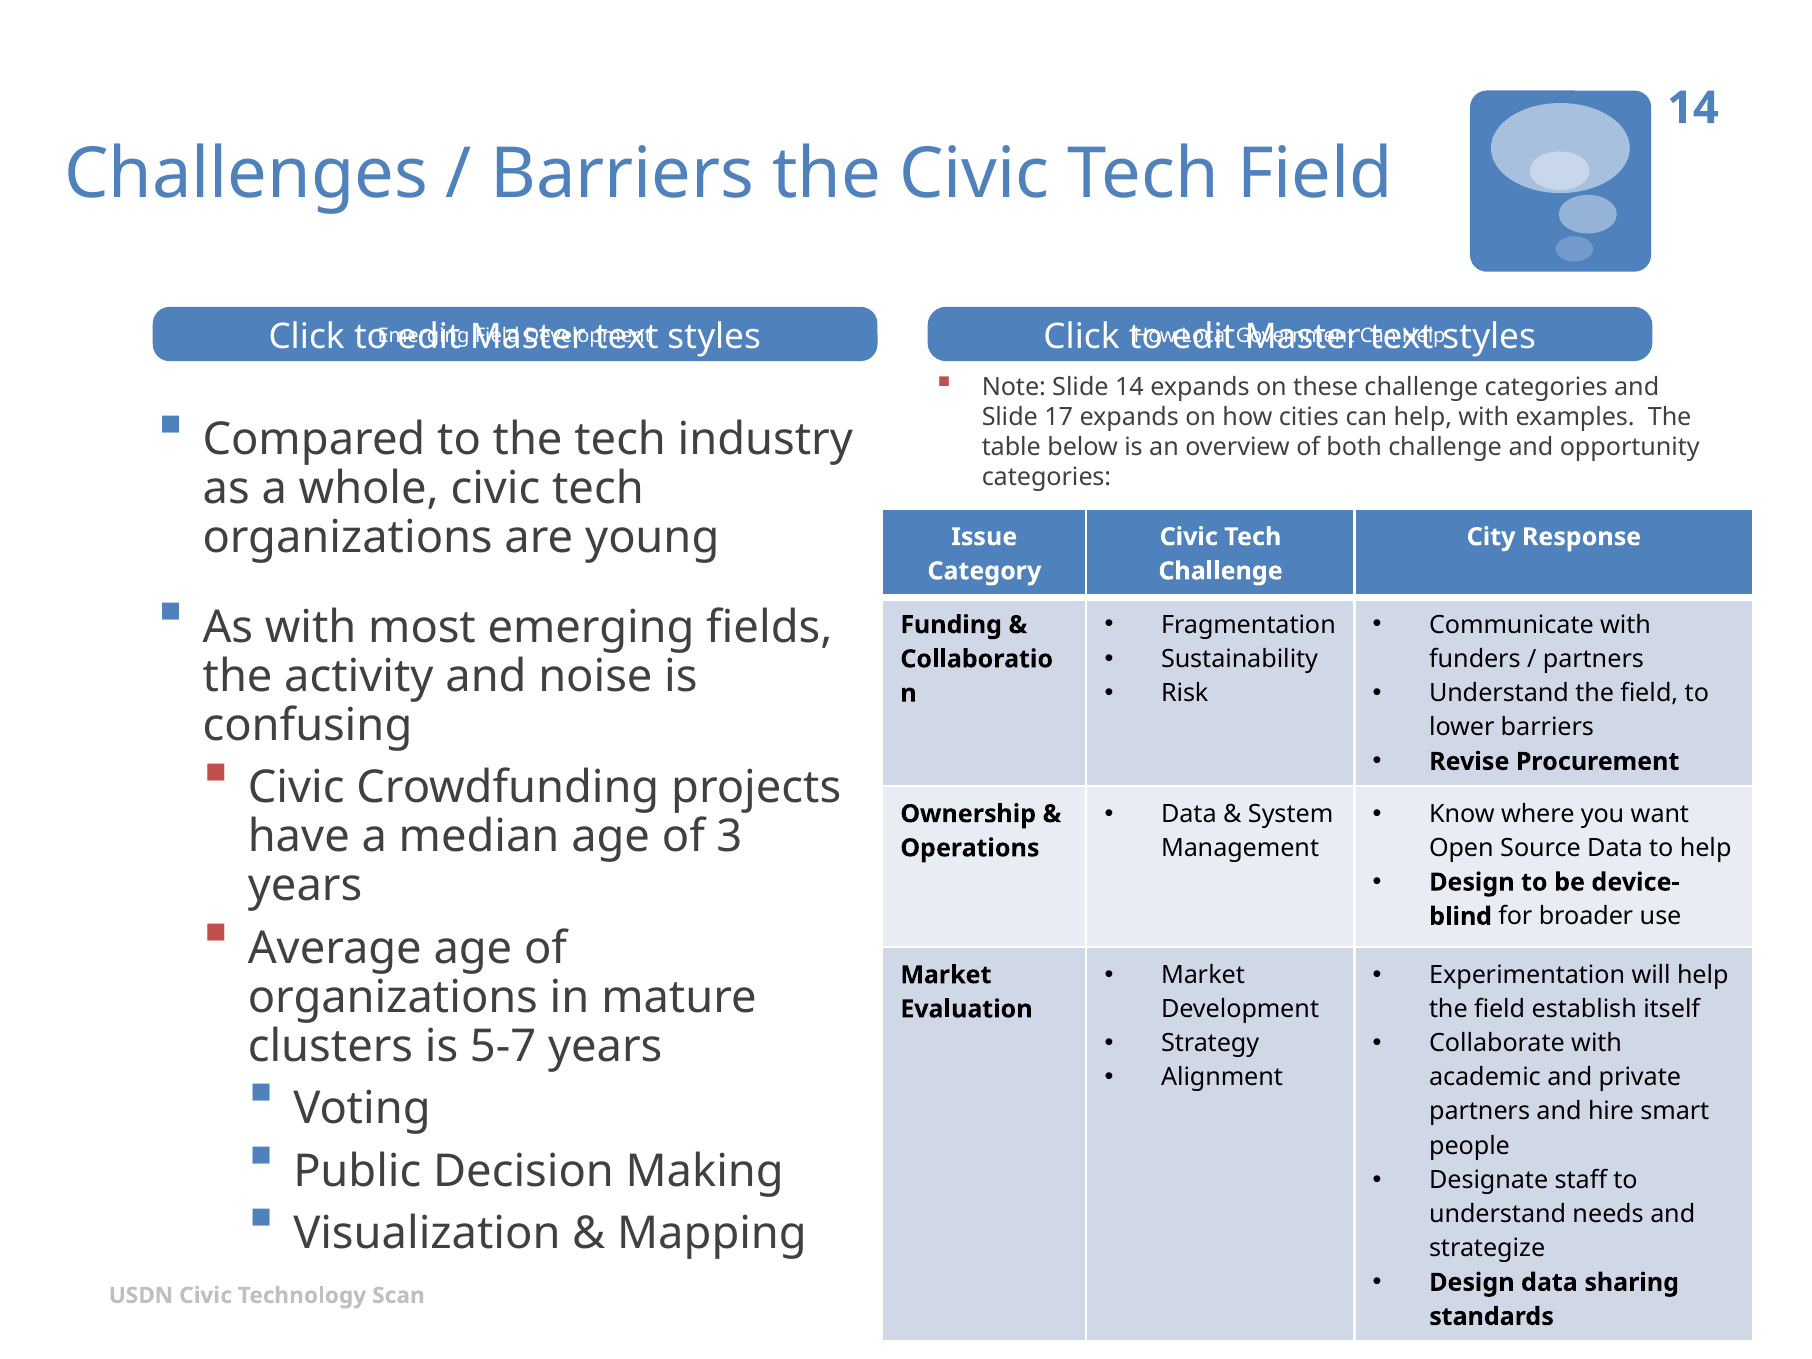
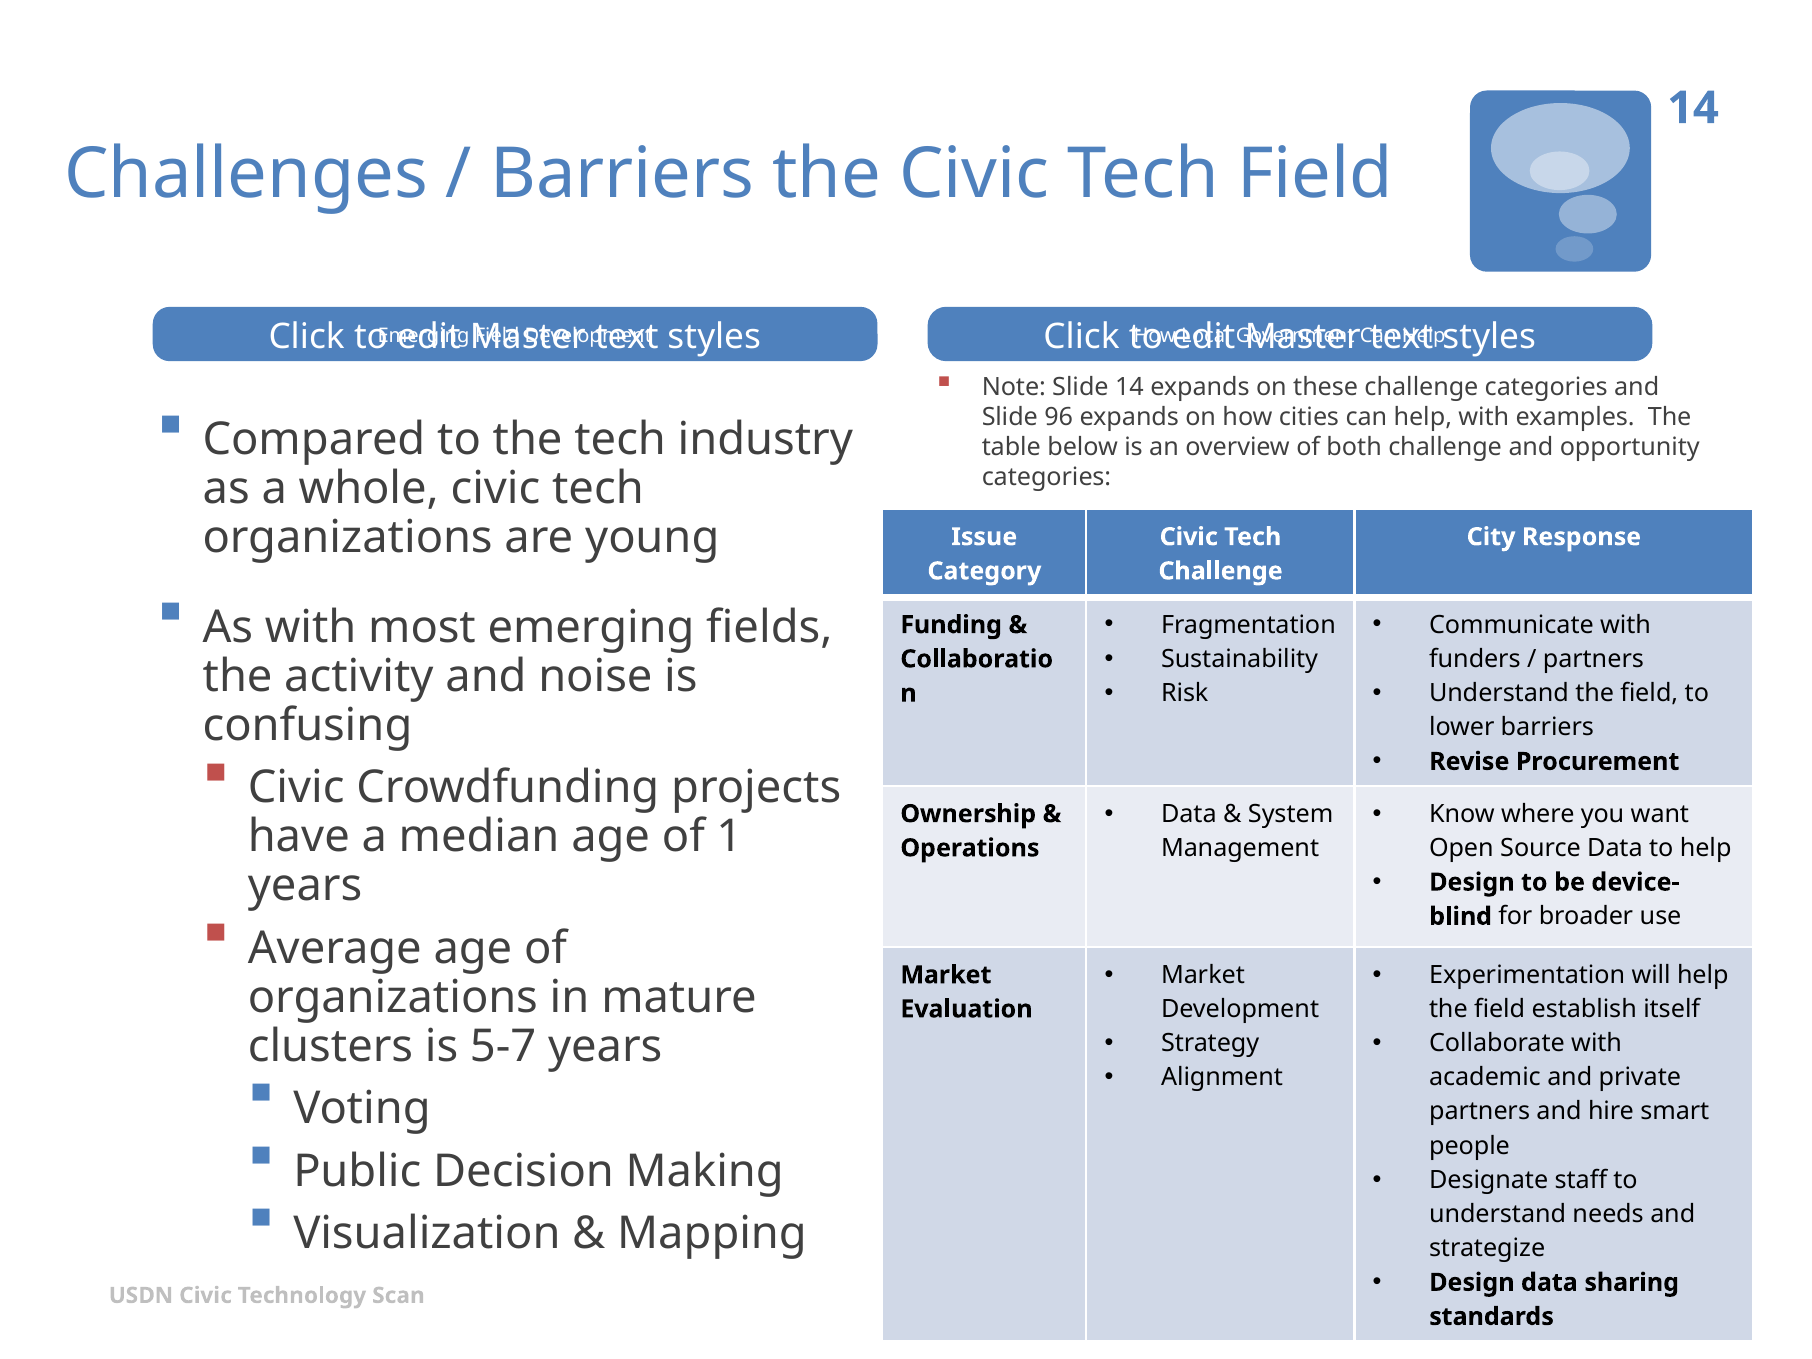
17: 17 -> 96 (1059, 417)
3: 3 -> 1 (729, 837)
